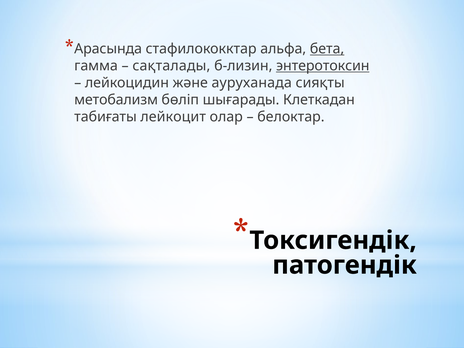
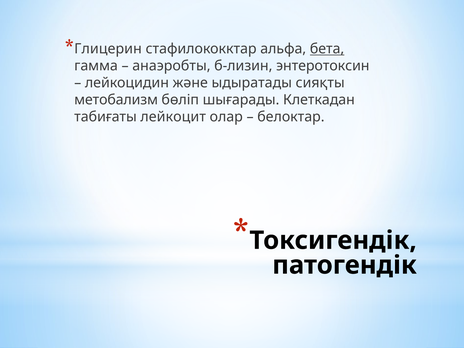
Арасында: Арасында -> Глицерин (108, 49)
сақталады: сақталады -> анаэробты (171, 66)
энтеротоксин underline: present -> none (323, 66)
ауруханада: ауруханада -> ыдыратады (252, 83)
